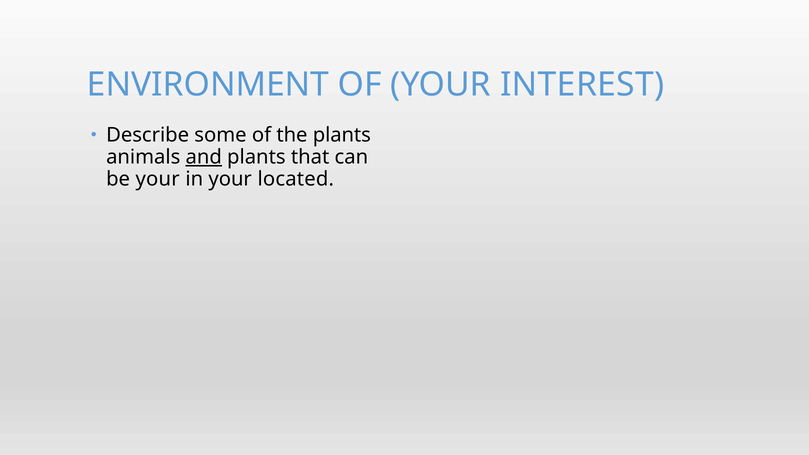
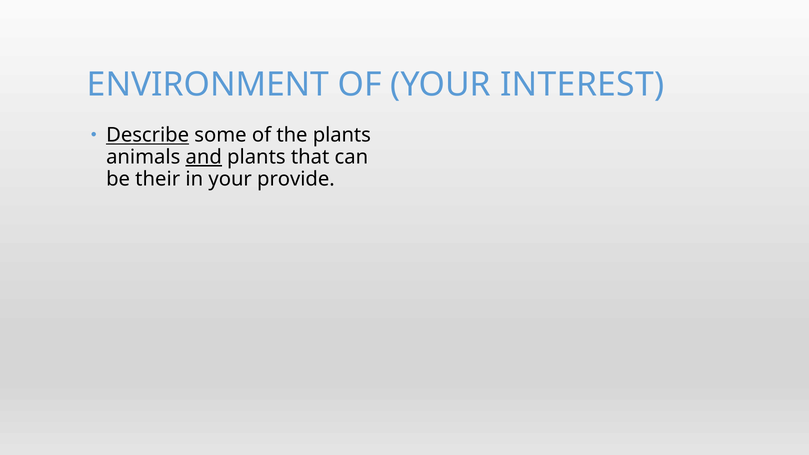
Describe underline: none -> present (148, 135)
be your: your -> their (158, 179)
located: located -> provide (296, 179)
